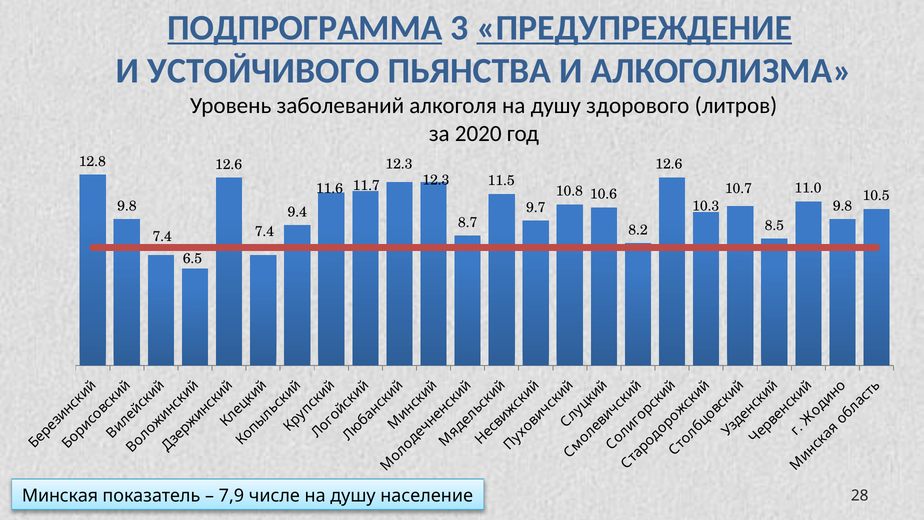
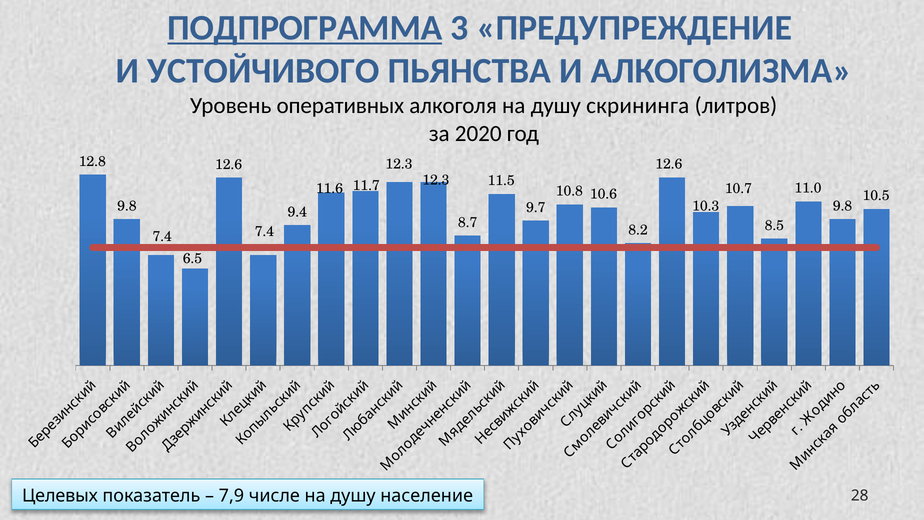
ПРЕДУПРЕЖДЕНИЕ underline: present -> none (634, 28)
заболеваний: заболеваний -> оперативных (340, 106)
здорового: здорового -> скрининга (638, 106)
Минская: Минская -> Целевых (60, 495)
